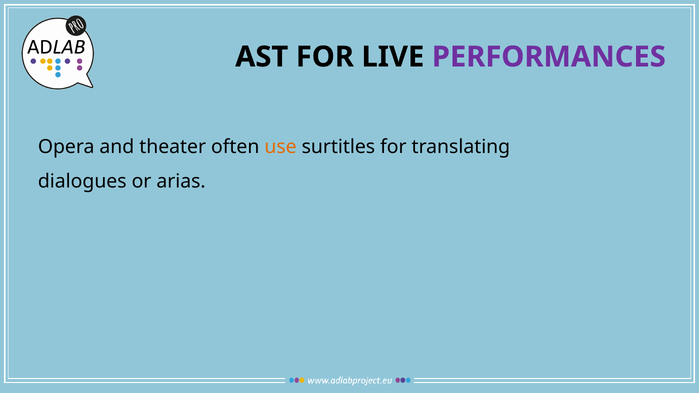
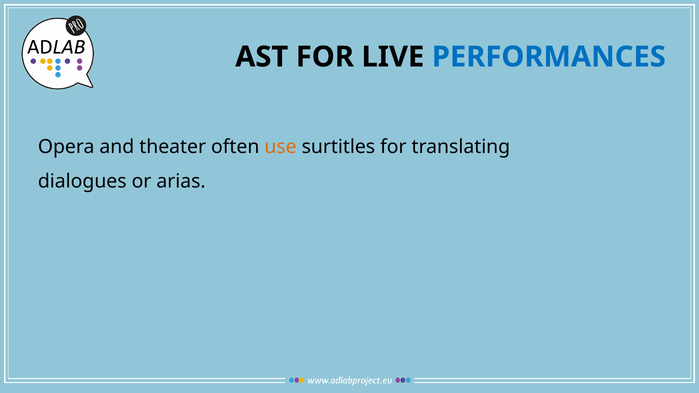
PERFORMANCES colour: purple -> blue (549, 57)
